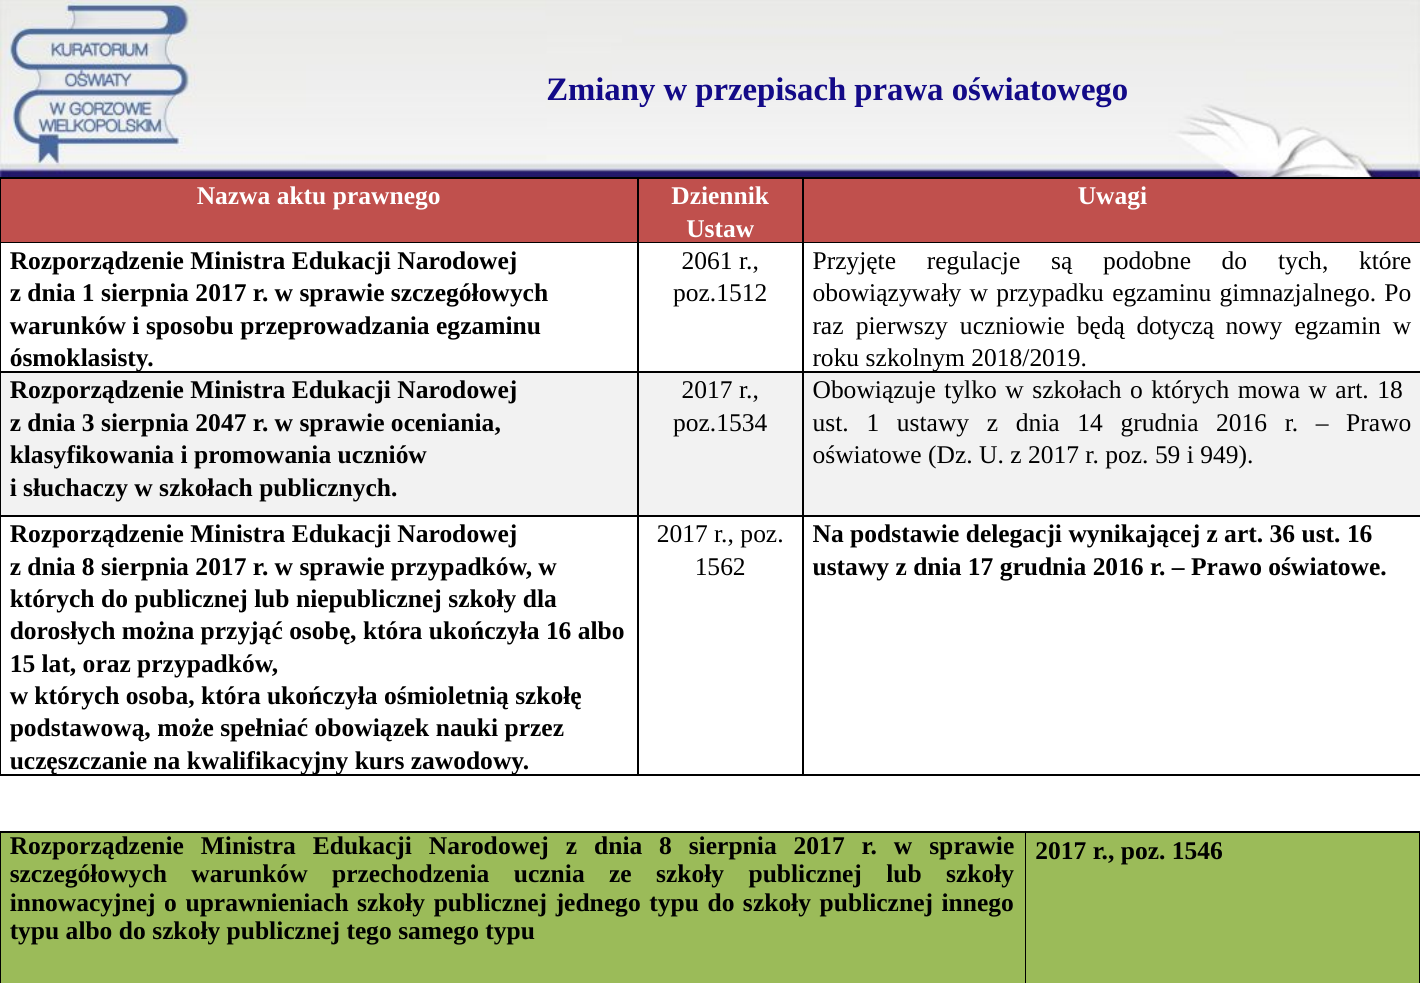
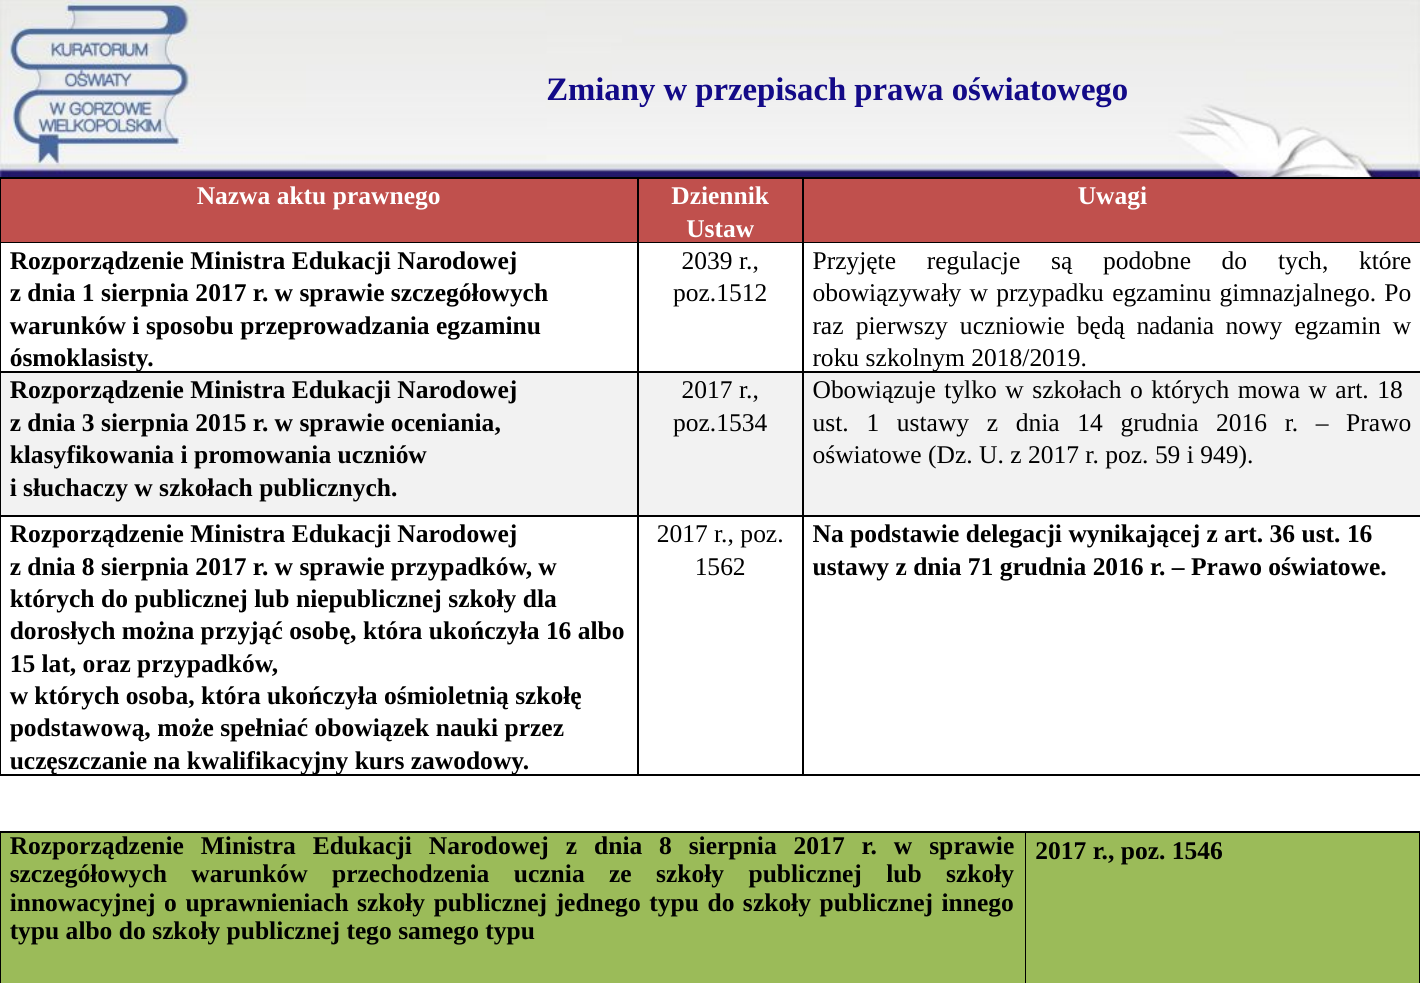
2061: 2061 -> 2039 (707, 261)
dotyczą: dotyczą -> nadania (1175, 326)
2047: 2047 -> 2015 (221, 423)
17: 17 -> 71 (981, 567)
